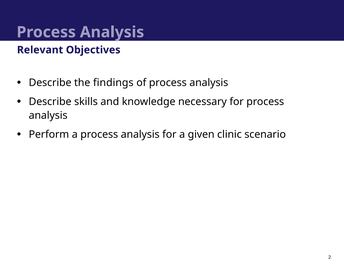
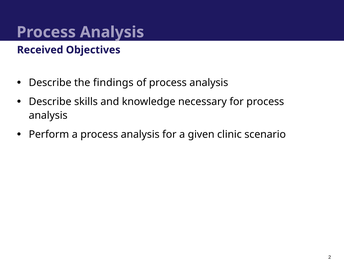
Relevant: Relevant -> Received (40, 50)
